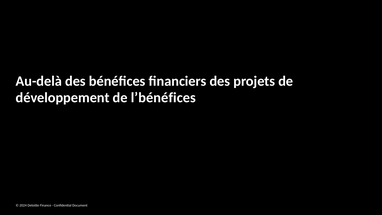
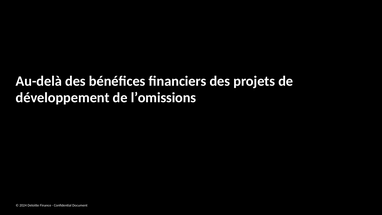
l’bénéfices: l’bénéfices -> l’omissions (163, 97)
